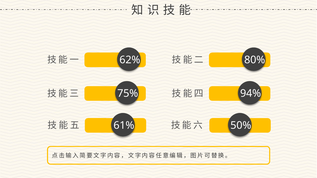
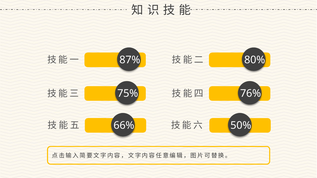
62%: 62% -> 87% (130, 60)
94%: 94% -> 76% (251, 94)
61%: 61% -> 66% (124, 126)
